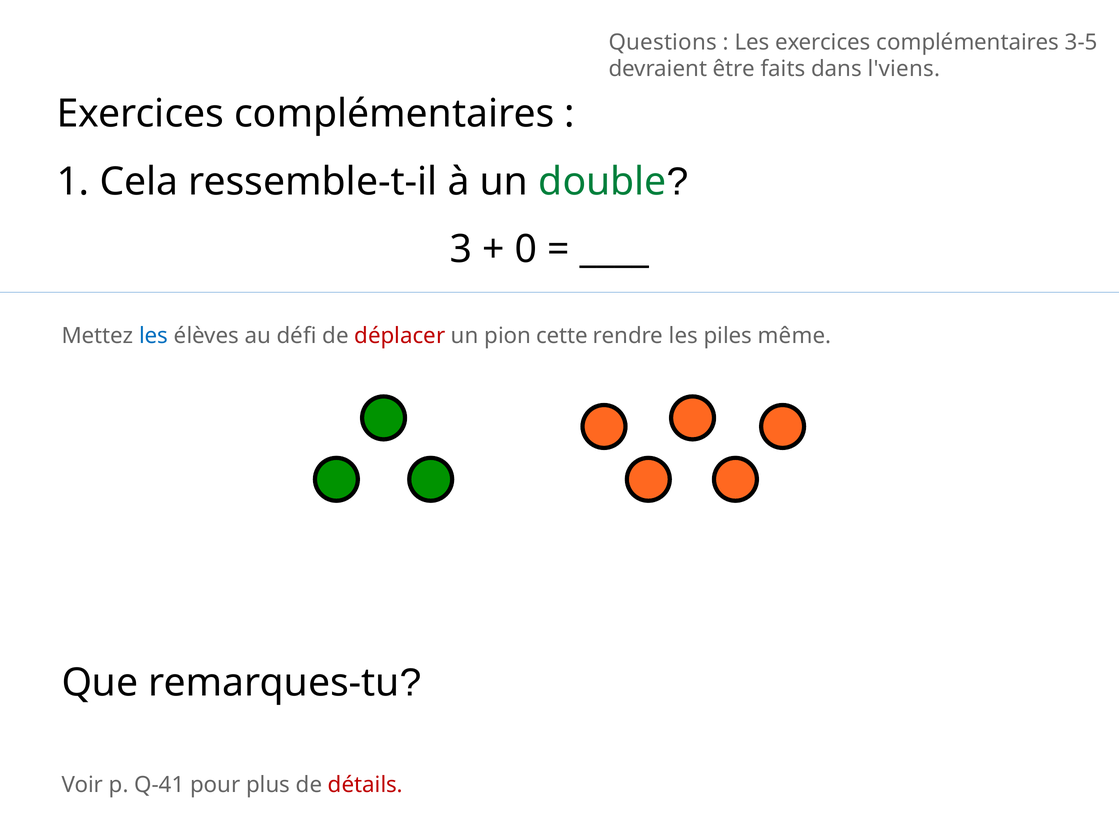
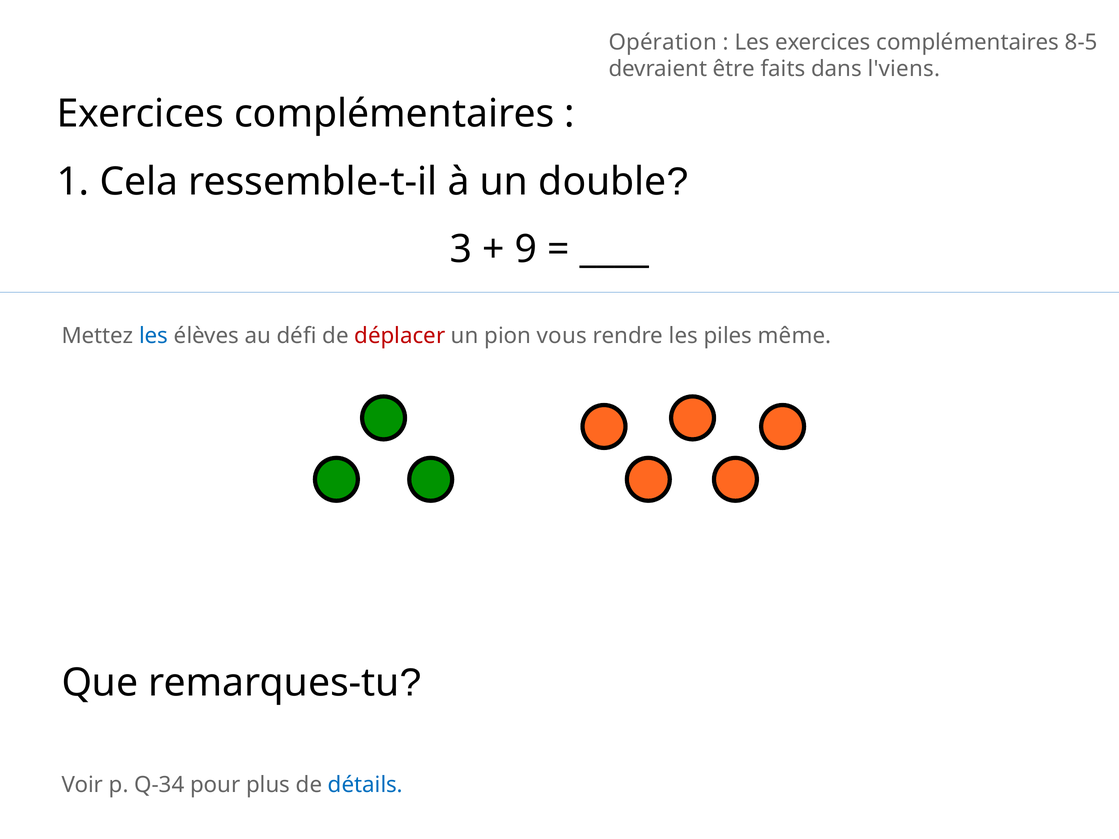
Questions: Questions -> Opération (663, 42)
3-5: 3-5 -> 8-5 (1081, 42)
double colour: green -> black (603, 182)
0: 0 -> 9 (526, 249)
cette: cette -> vous (562, 336)
Q-41: Q-41 -> Q-34 (159, 785)
détails colour: red -> blue (365, 785)
